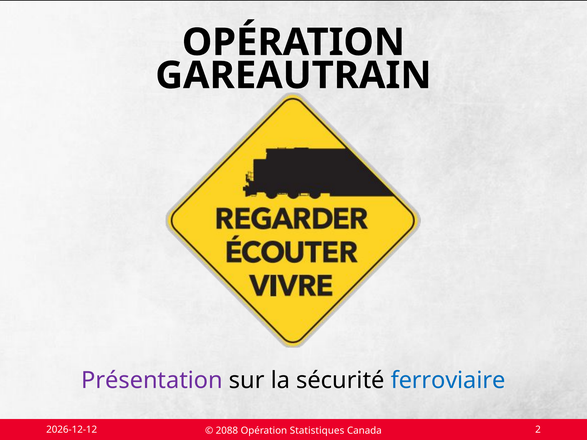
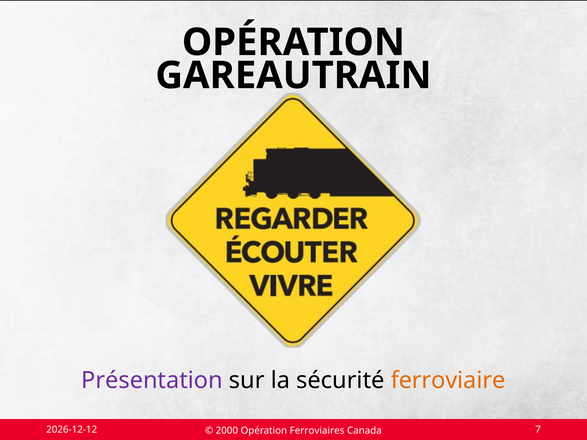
ferroviaire colour: blue -> orange (448, 381)
2088: 2088 -> 2000 (227, 431)
Statistiques: Statistiques -> Ferroviaires (317, 431)
2: 2 -> 7 (538, 430)
